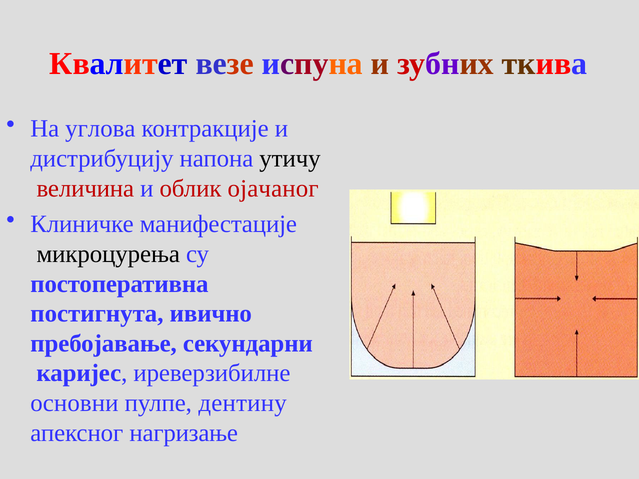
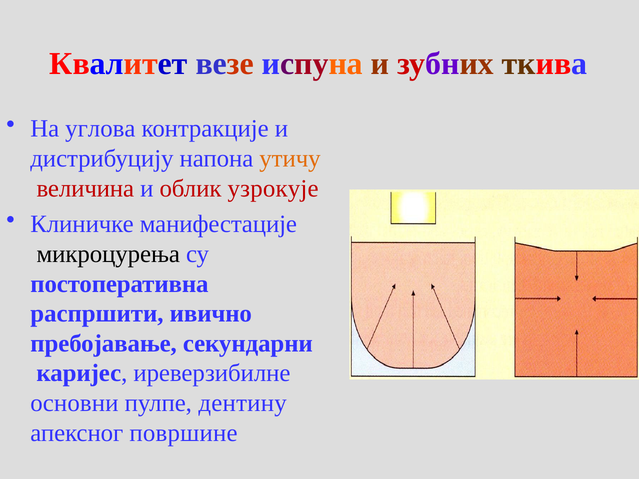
утичу colour: black -> orange (290, 159)
ојачаног: ојачаног -> узрокује (273, 188)
постигнута: постигнута -> распршити (97, 314)
нагризање: нагризање -> површине (184, 433)
